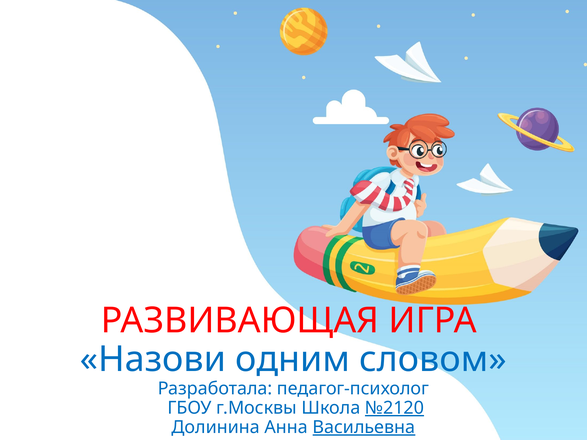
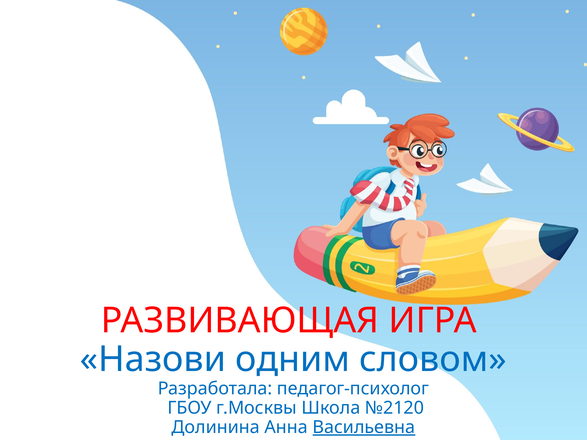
№2120 underline: present -> none (395, 408)
